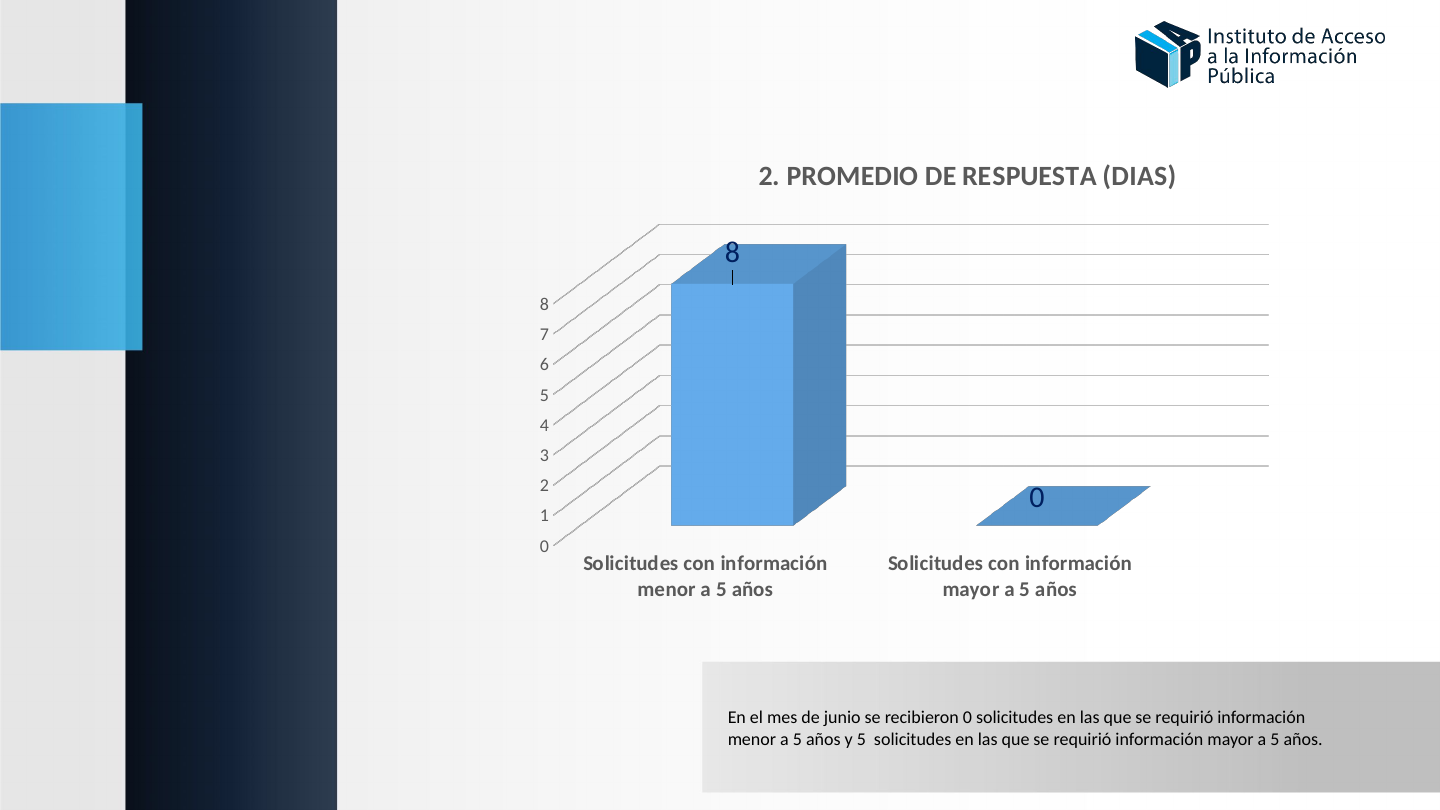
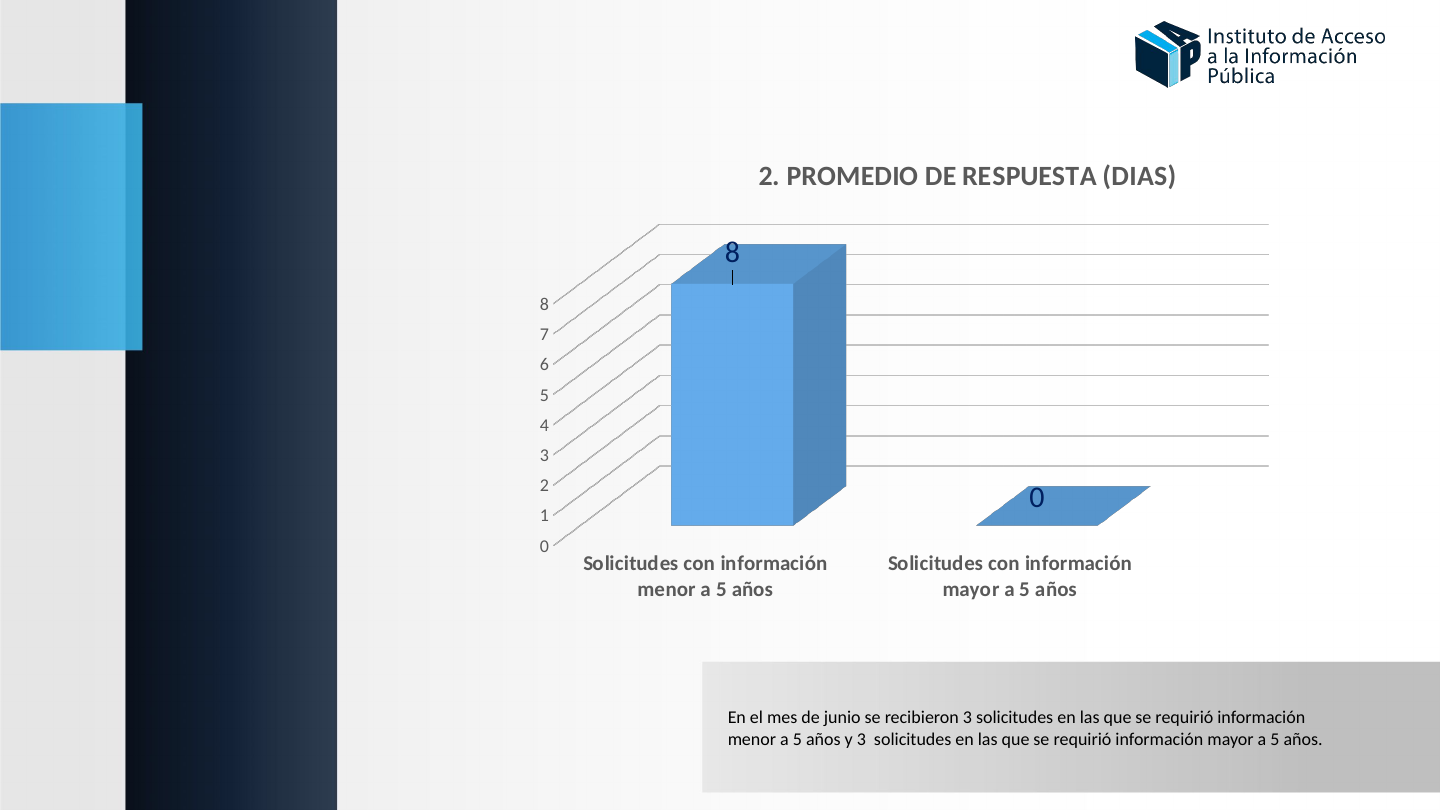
recibieron 0: 0 -> 3 (967, 718)
y 5: 5 -> 3 (861, 739)
